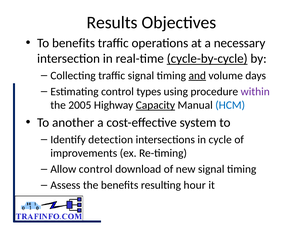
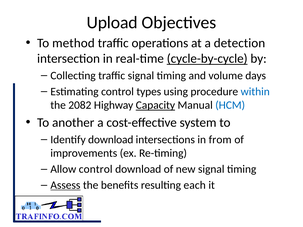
Results: Results -> Upload (112, 22)
To benefits: benefits -> method (73, 43)
necessary: necessary -> detection (239, 43)
and underline: present -> none (197, 76)
within colour: purple -> blue (255, 92)
2005: 2005 -> 2082 (80, 105)
Identify detection: detection -> download (111, 140)
cycle: cycle -> from (220, 140)
Assess underline: none -> present (65, 185)
hour: hour -> each (195, 185)
